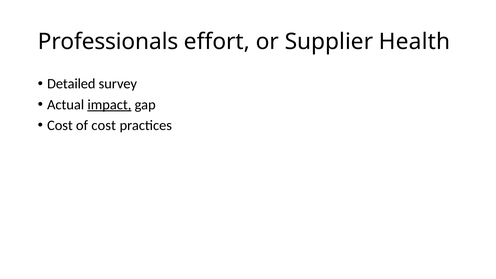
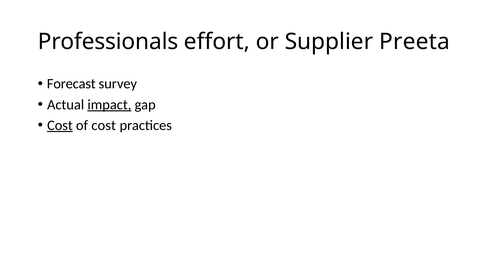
Health: Health -> Preeta (415, 42)
Detailed: Detailed -> Forecast (71, 84)
Cost underline: none -> present (60, 125)
